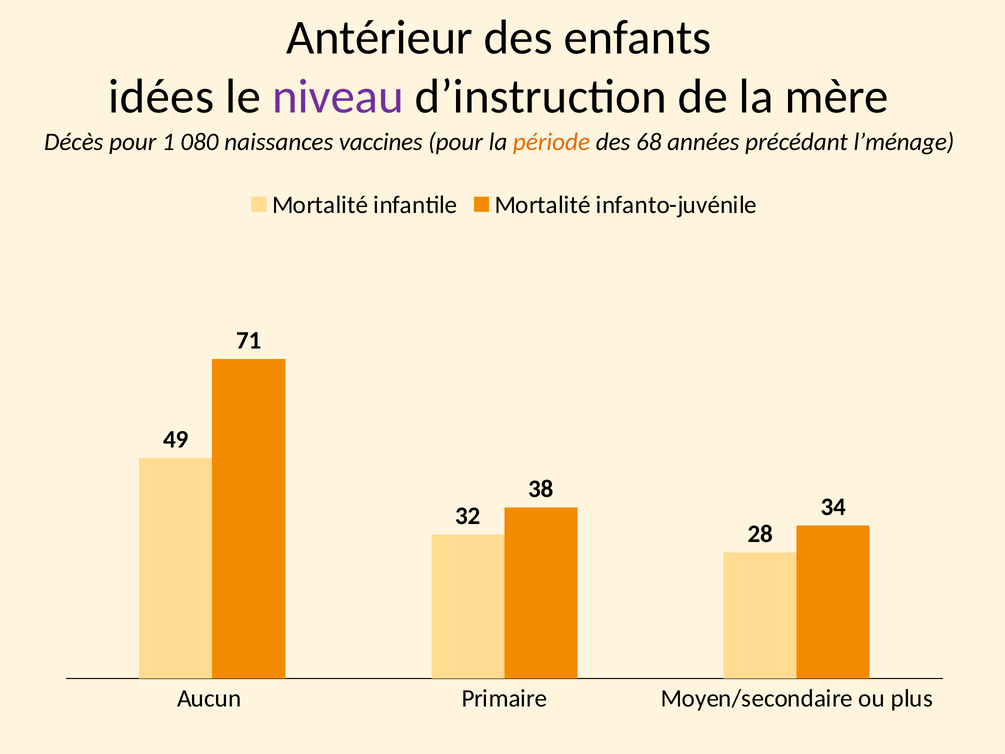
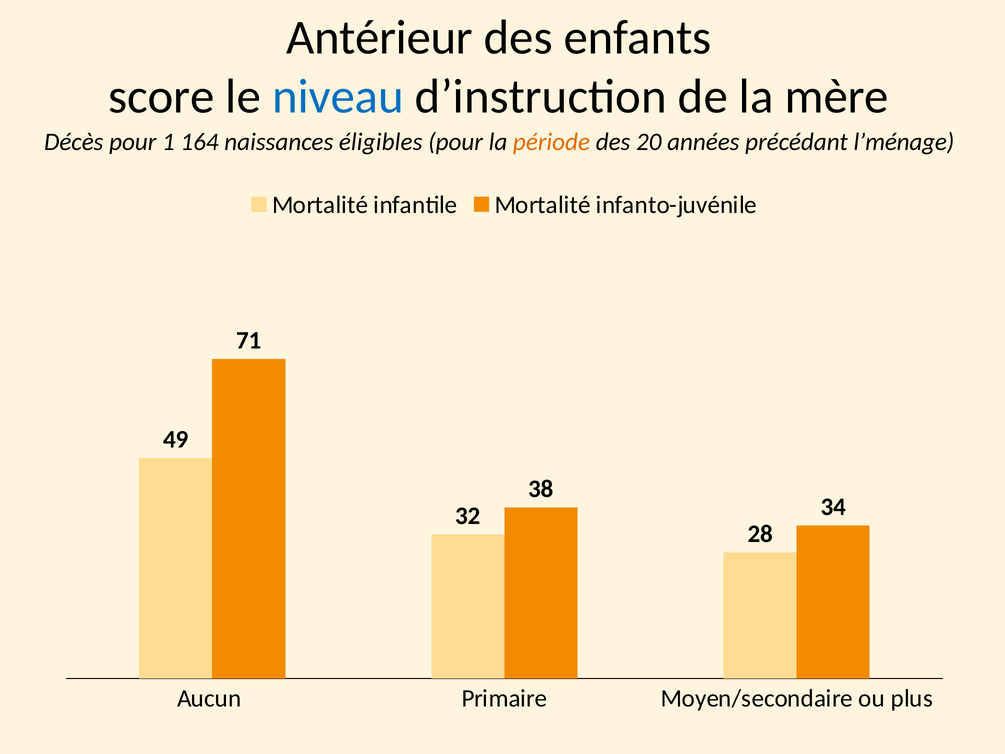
idées: idées -> score (162, 96)
niveau colour: purple -> blue (338, 96)
080: 080 -> 164 (200, 142)
vaccines: vaccines -> éligibles (381, 142)
68: 68 -> 20 (649, 142)
